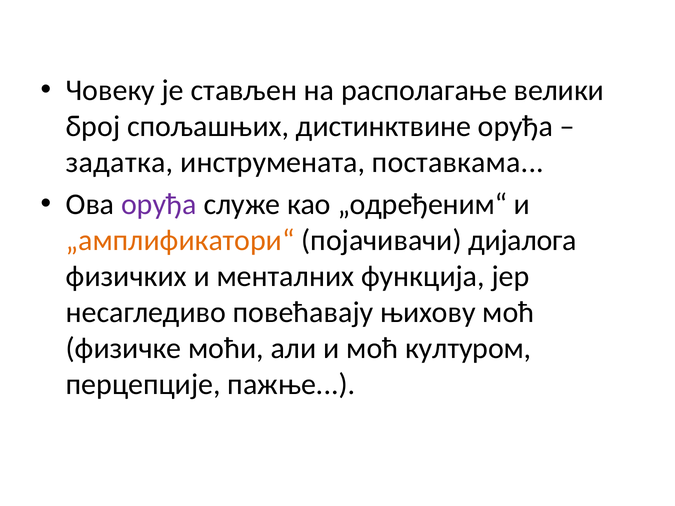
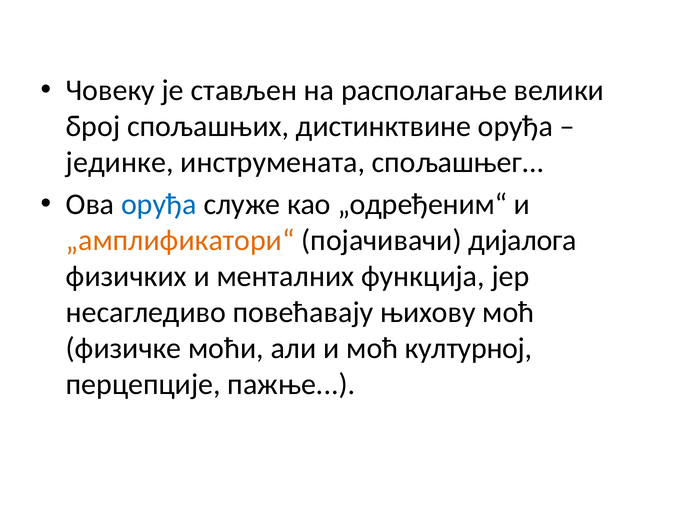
задатка: задатка -> јединке (120, 163)
поставкама: поставкама -> спољашњег (458, 163)
оруђа colour: purple -> blue (159, 205)
културом: културом -> културној (468, 349)
